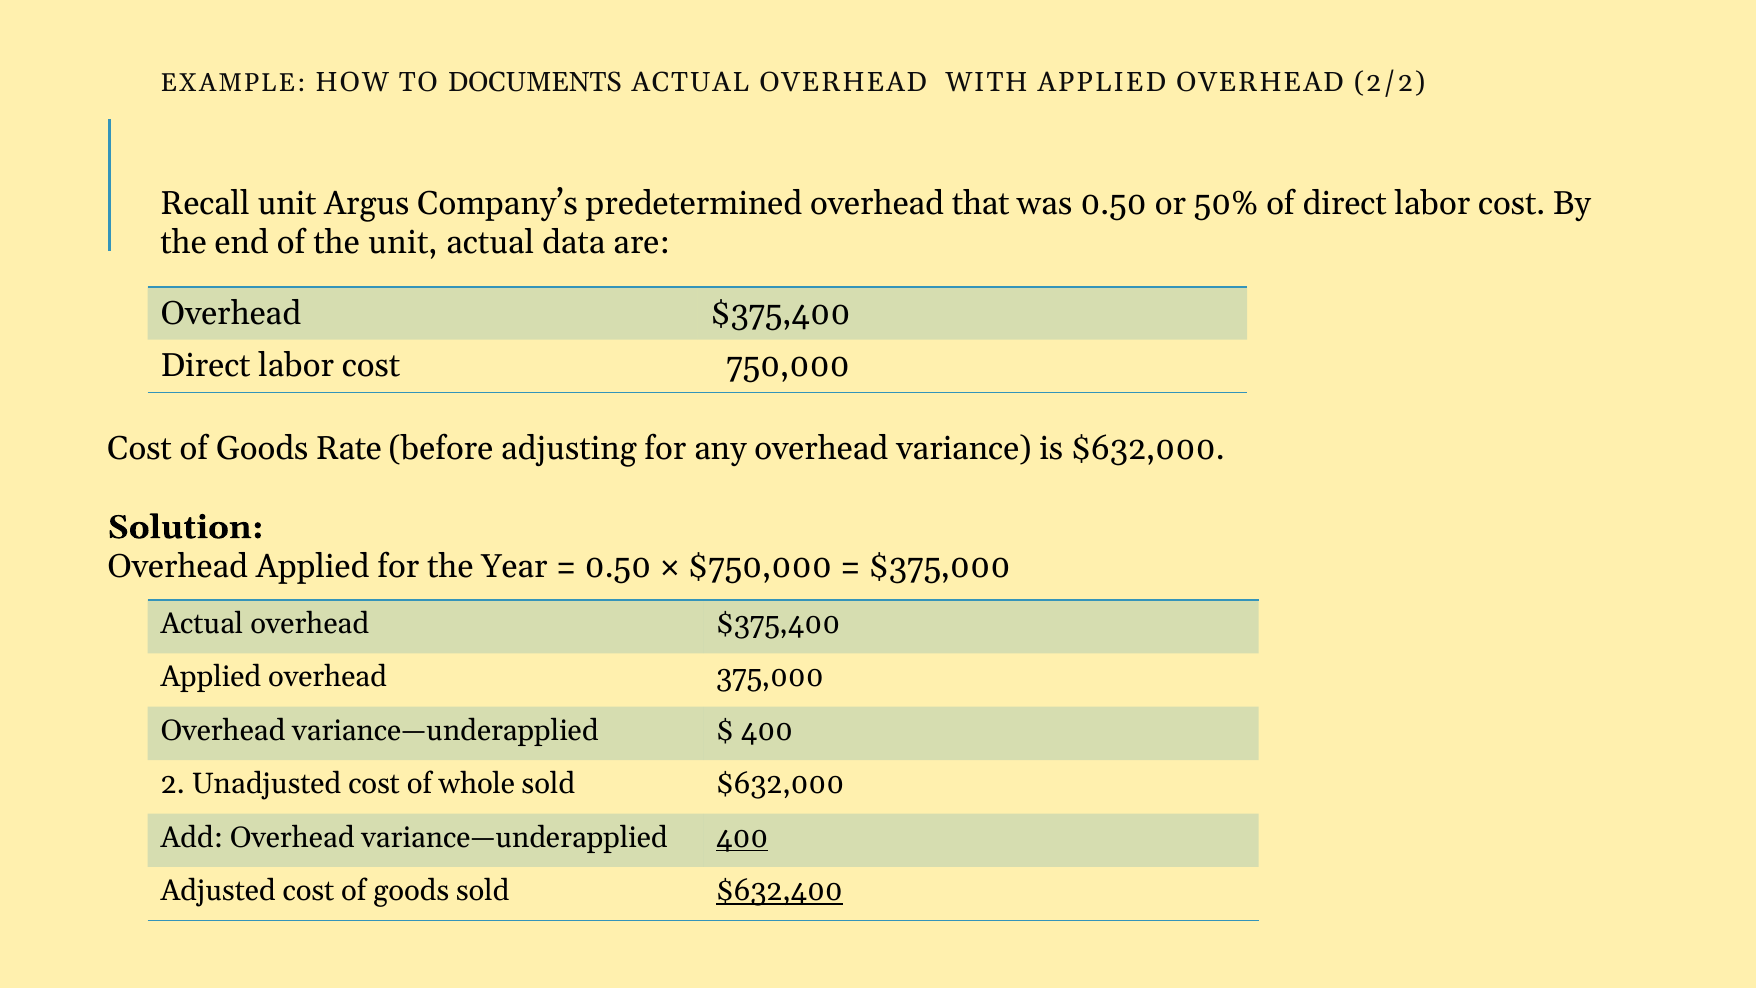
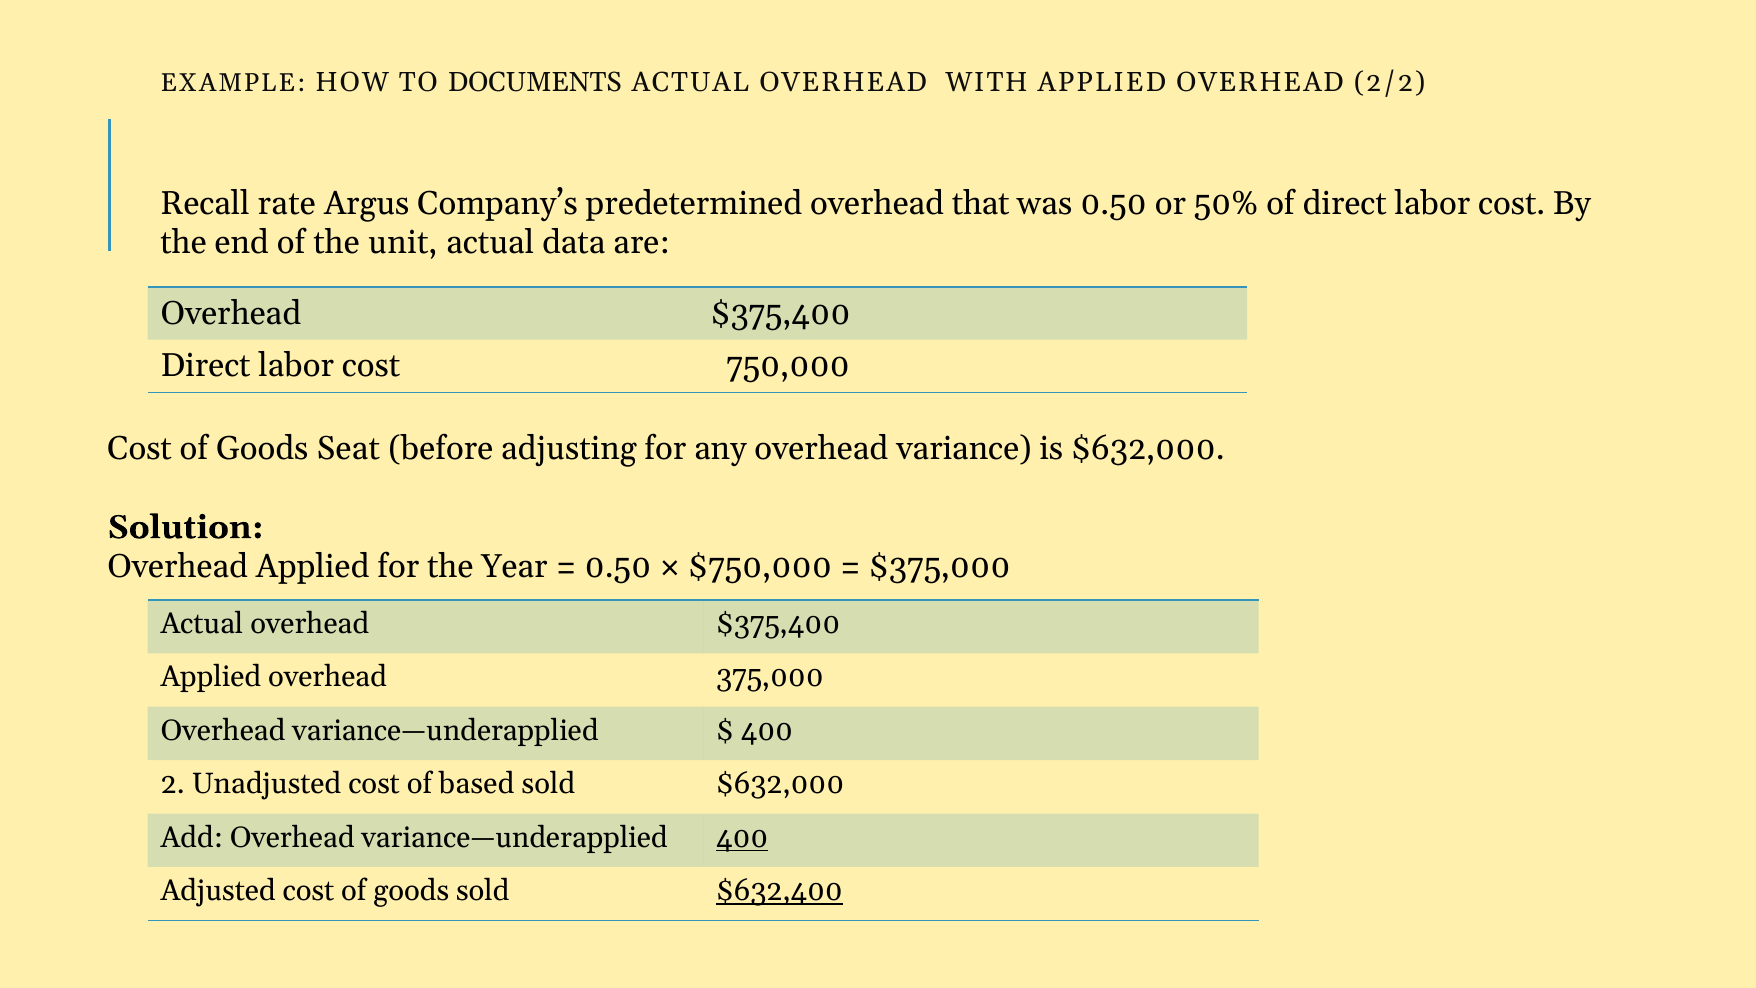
Recall unit: unit -> rate (287, 203)
Rate: Rate -> Seat (348, 448)
whole: whole -> based (477, 784)
